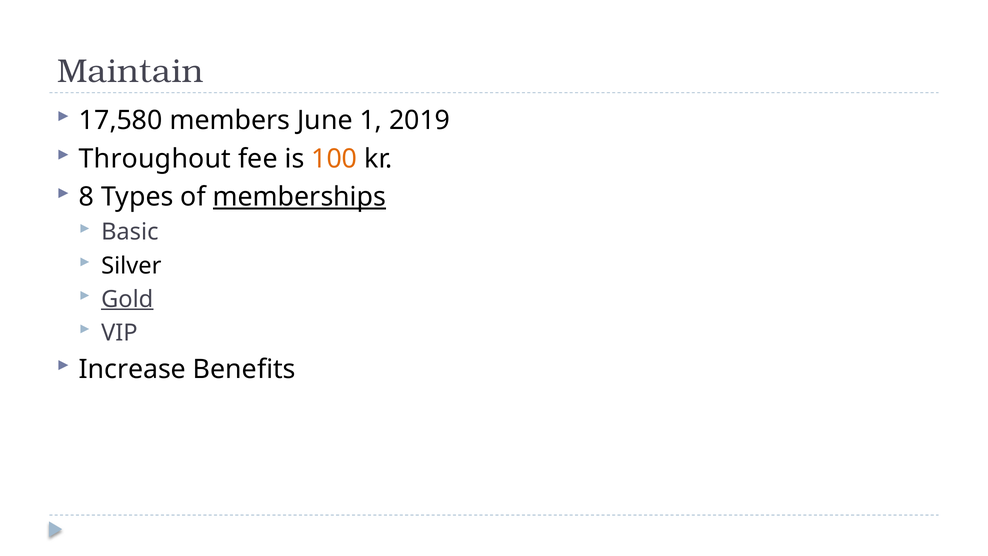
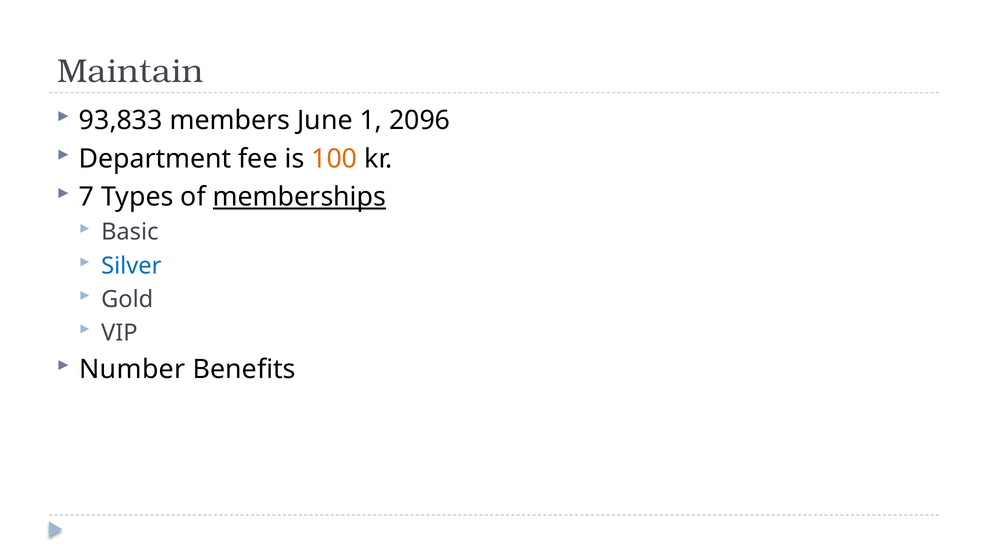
17,580: 17,580 -> 93,833 (121, 120)
2019: 2019 -> 2096 (420, 120)
Throughout: Throughout -> Department (155, 159)
8: 8 -> 7 (87, 197)
Silver colour: black -> blue (131, 266)
Gold underline: present -> none (127, 299)
Increase: Increase -> Number (132, 369)
